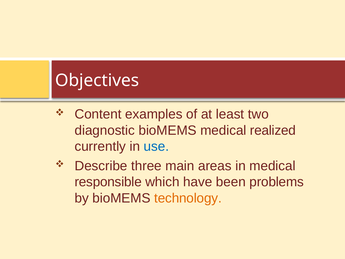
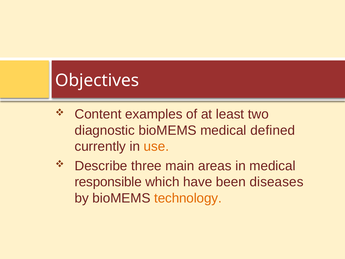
realized: realized -> defined (273, 130)
use colour: blue -> orange (156, 146)
problems: problems -> diseases (277, 182)
